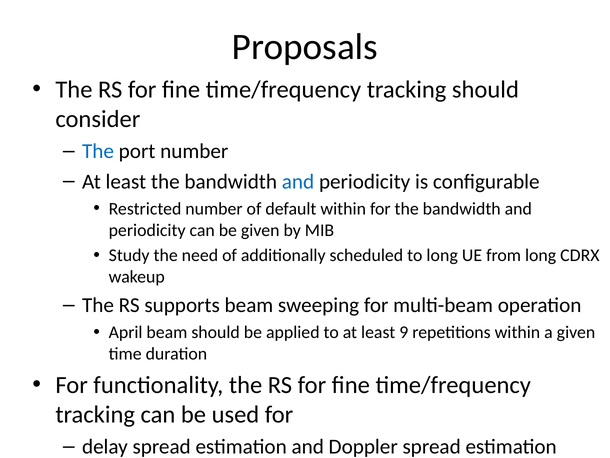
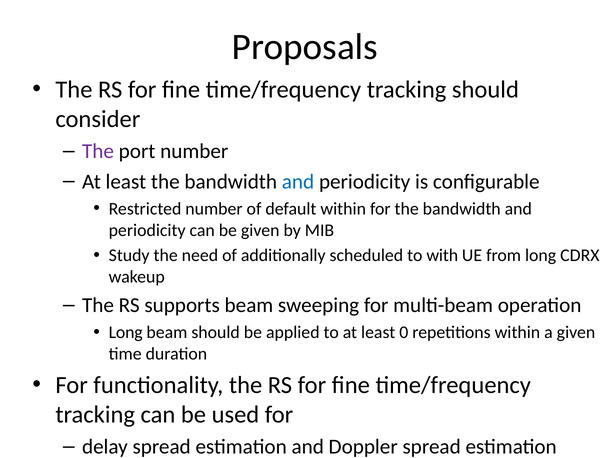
The colour: blue -> purple (98, 151)
to long: long -> with (442, 255)
April: April -> Long (126, 332)
9: 9 -> 0 (404, 332)
